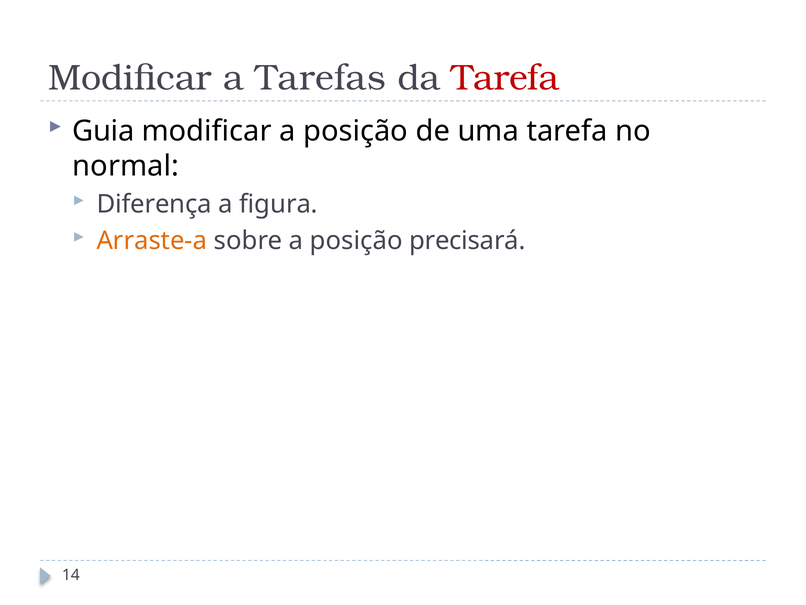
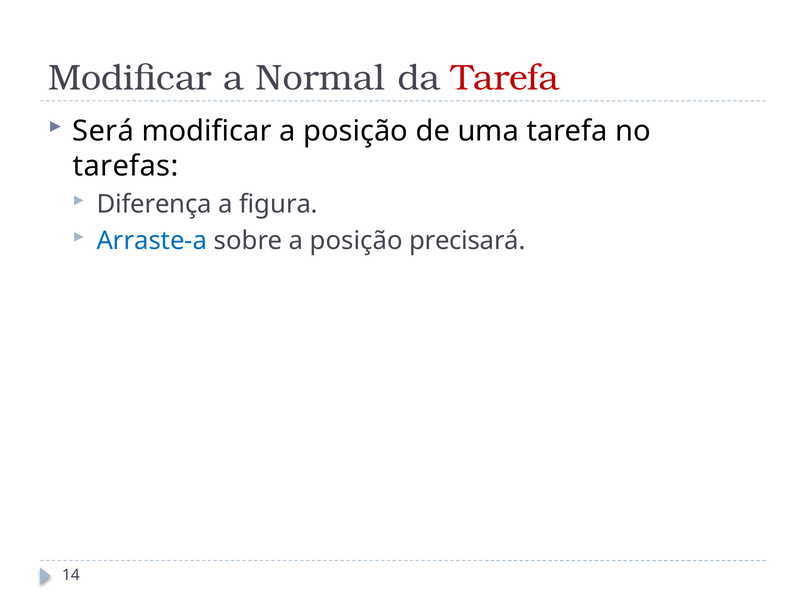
Tarefas: Tarefas -> Normal (321, 78)
Guia: Guia -> Será (103, 131)
normal: normal -> tarefas (126, 166)
Arraste-a colour: orange -> blue (152, 241)
